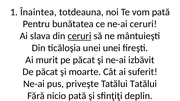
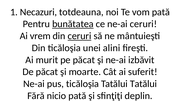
Înaintea: Înaintea -> Necazuri (39, 12)
bunătatea underline: none -> present (73, 24)
slava: slava -> vrem (40, 36)
unei unei: unei -> alini (112, 48)
pus priveşte: priveşte -> ticăloşia (83, 84)
